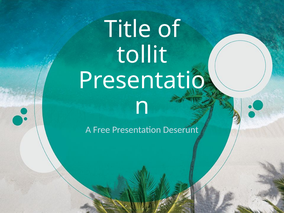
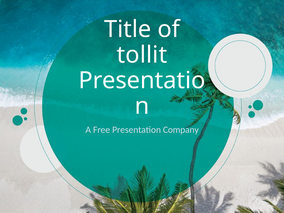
Deserunt: Deserunt -> Company (181, 130)
